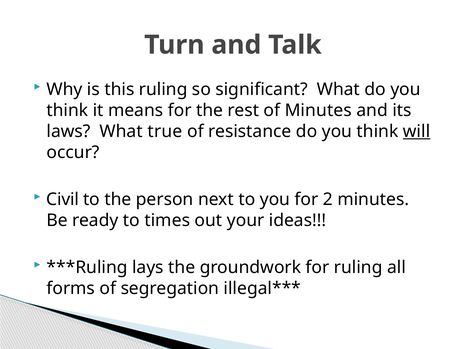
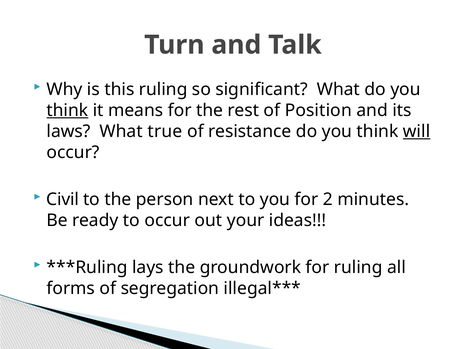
think underline: none -> present (67, 110)
of Minutes: Minutes -> Position (318, 110)
to times: times -> occur (167, 221)
